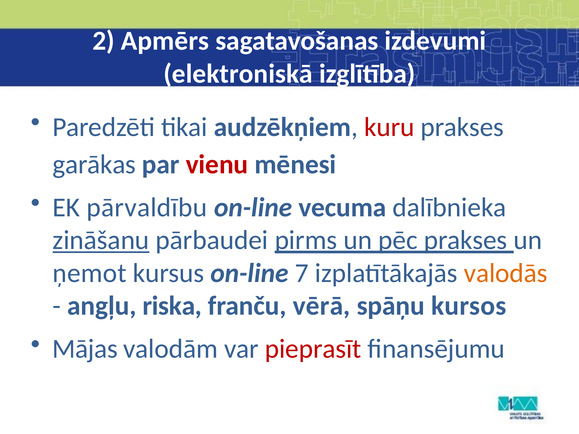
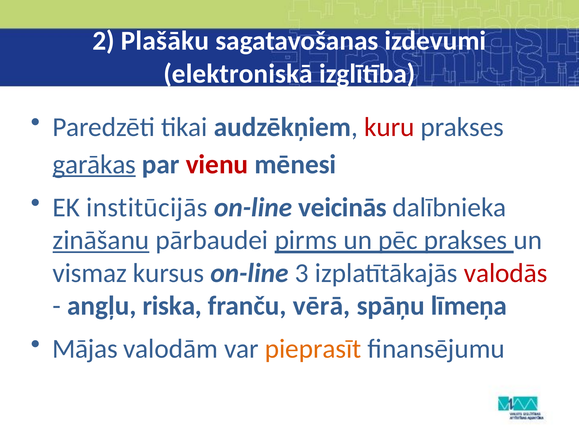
Apmērs: Apmērs -> Plašāku (165, 41)
garākas underline: none -> present (94, 164)
pārvaldību: pārvaldību -> institūcijās (147, 208)
vecuma: vecuma -> veicinās (343, 208)
ņemot: ņemot -> vismaz (90, 273)
7: 7 -> 3 (302, 273)
valodās colour: orange -> red (506, 273)
kursos: kursos -> līmeņa (469, 306)
pieprasīt colour: red -> orange (313, 349)
